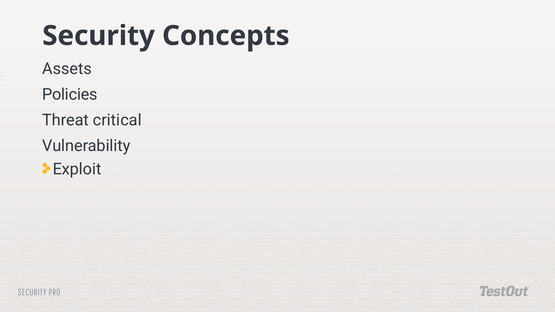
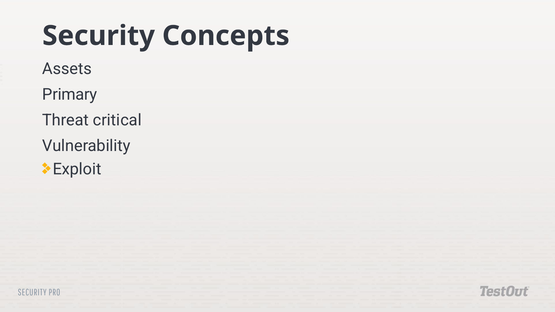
Policies: Policies -> Primary (70, 95)
